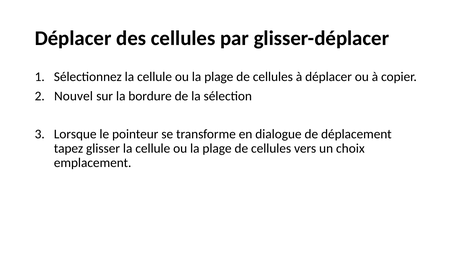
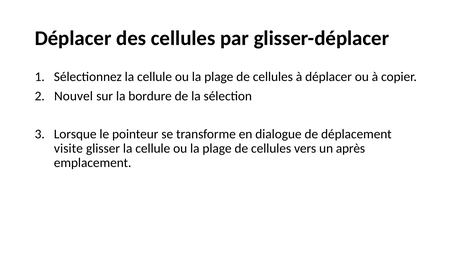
tapez: tapez -> visite (68, 148)
choix: choix -> après (350, 148)
